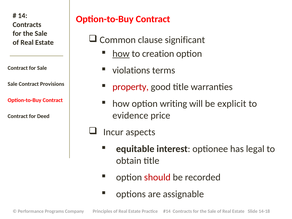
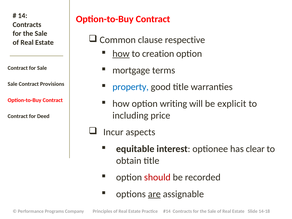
significant: significant -> respective (185, 40)
violations: violations -> mortgage (131, 70)
property colour: red -> blue (131, 87)
evidence: evidence -> including (130, 115)
legal: legal -> clear (255, 149)
are underline: none -> present (154, 194)
